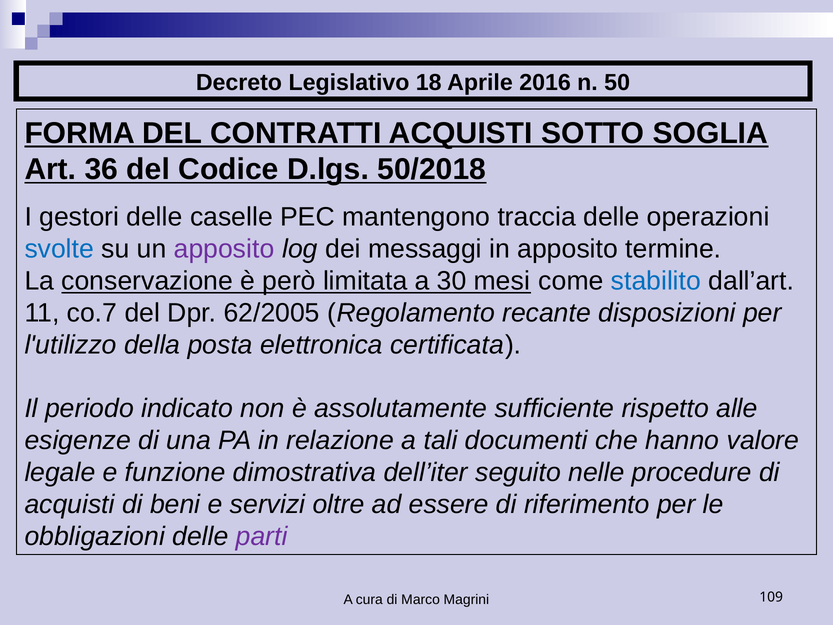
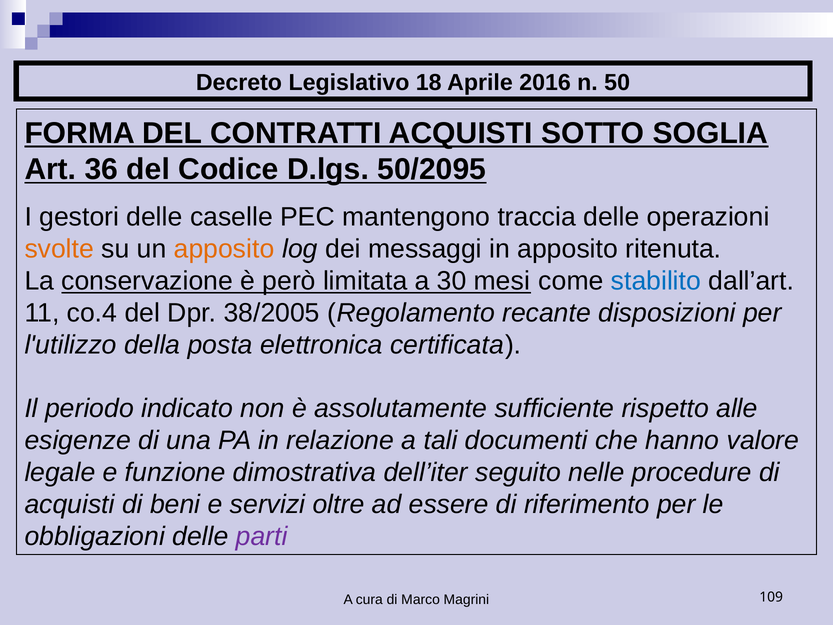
50/2018: 50/2018 -> 50/2095 (432, 169)
svolte colour: blue -> orange (59, 249)
apposito colour: purple -> orange (224, 249)
termine: termine -> ritenuta (673, 249)
co.7: co.7 -> co.4 (92, 313)
62/2005: 62/2005 -> 38/2005 (272, 313)
